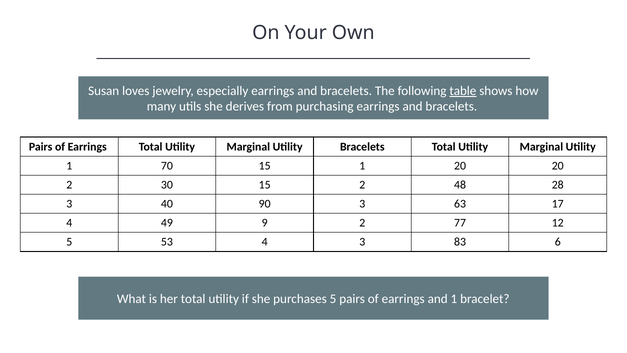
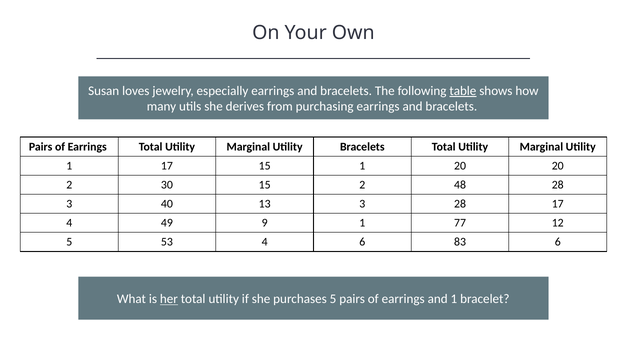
1 70: 70 -> 17 (167, 166)
90: 90 -> 13 (265, 204)
3 63: 63 -> 28 (460, 204)
9 2: 2 -> 1 (362, 223)
4 3: 3 -> 6 (362, 242)
her underline: none -> present (169, 299)
